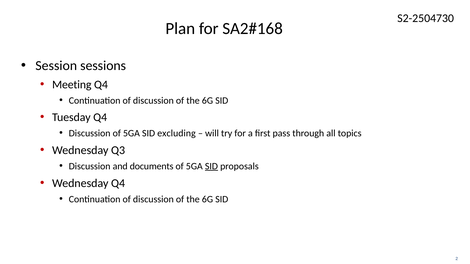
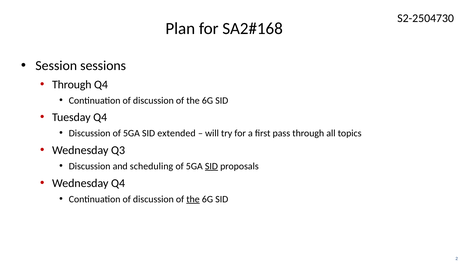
Meeting: Meeting -> Through (72, 85)
excluding: excluding -> extended (176, 133)
documents: documents -> scheduling (152, 166)
the underline: none -> present (193, 199)
